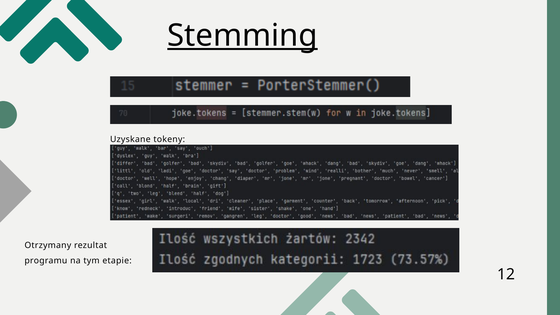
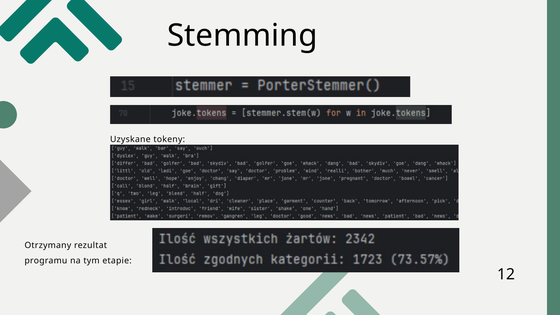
Stemming underline: present -> none (242, 36)
